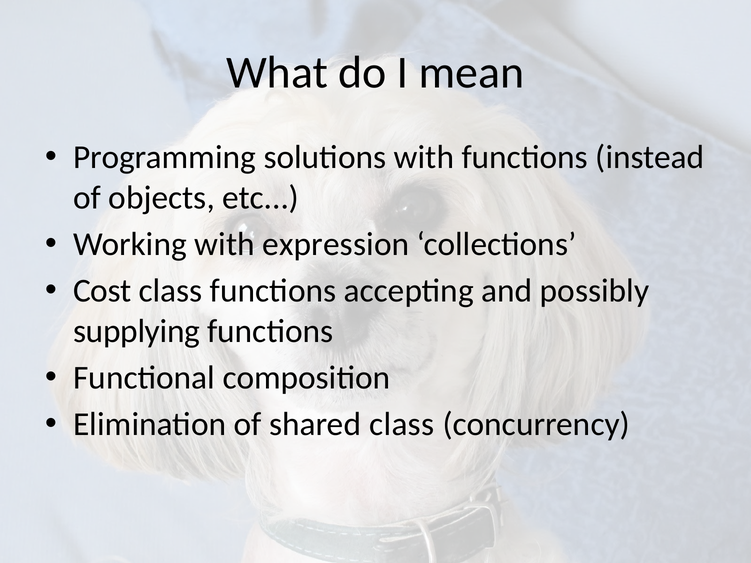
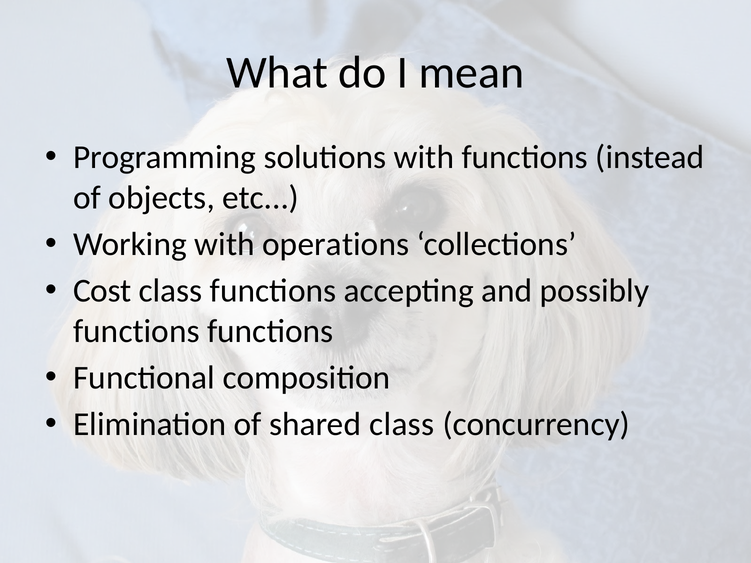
expression: expression -> operations (336, 244)
supplying: supplying -> functions (136, 331)
